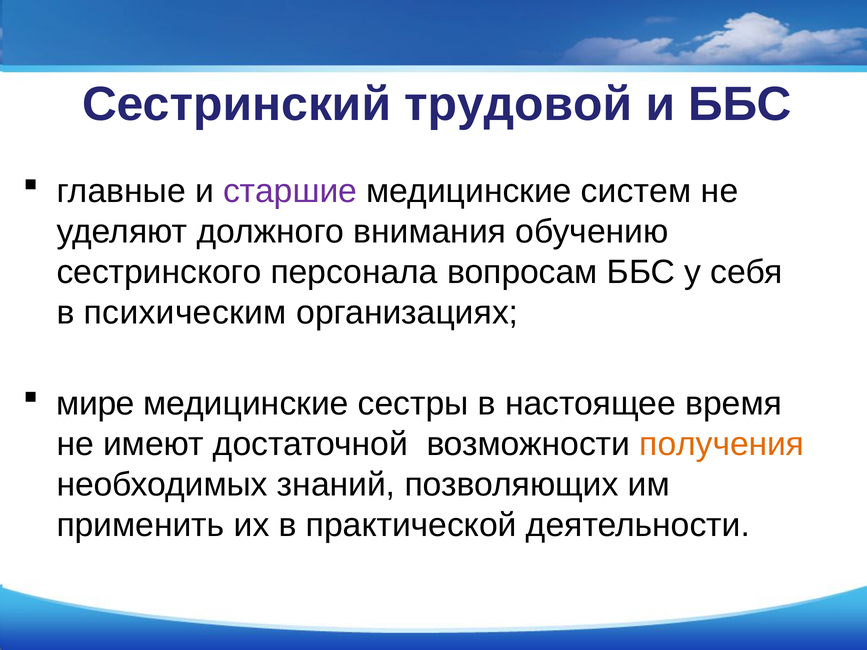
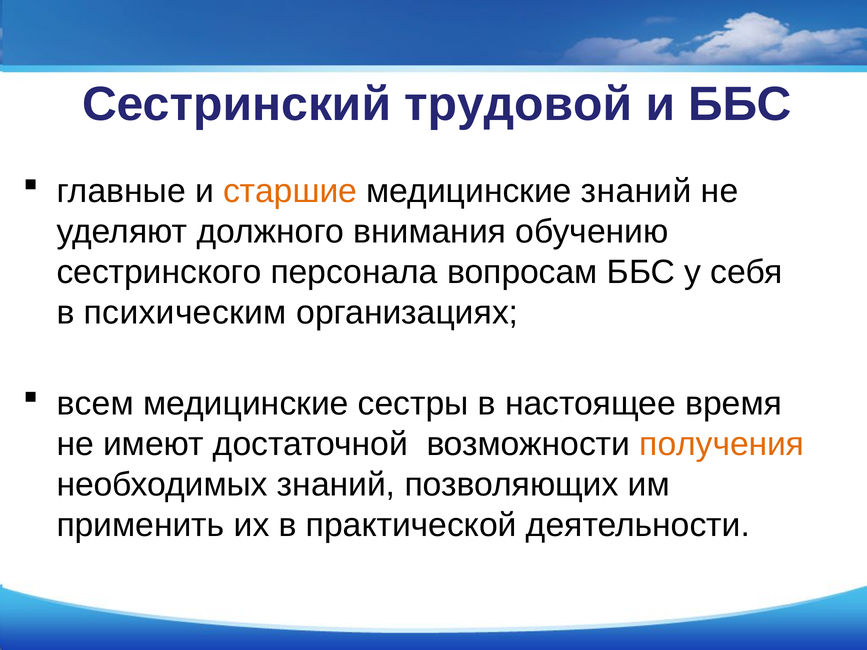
старшие colour: purple -> orange (290, 191)
медицинские систем: систем -> знаний (636, 191)
мире: мире -> всем (95, 404)
